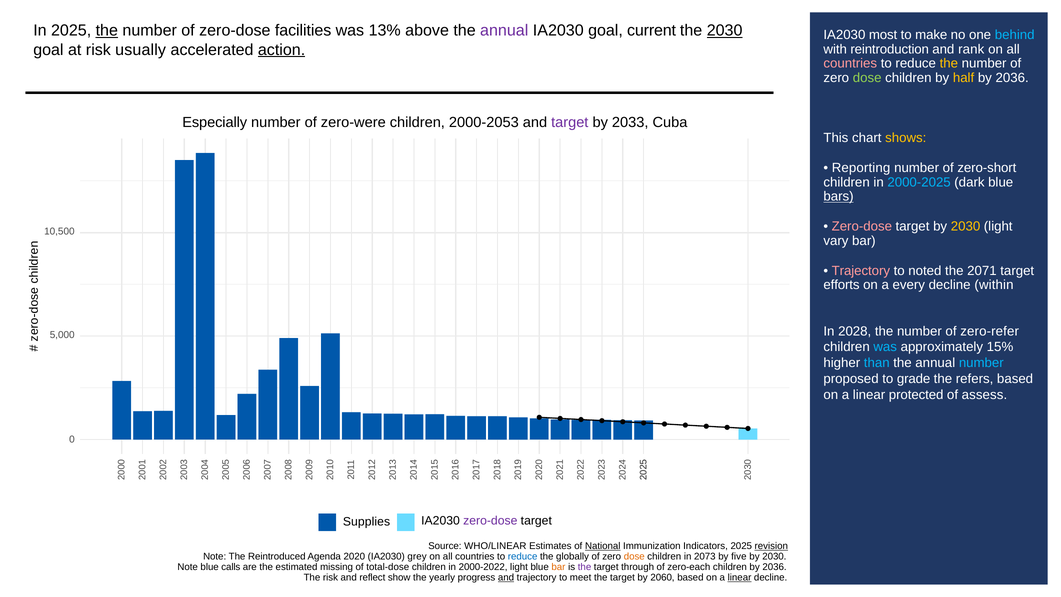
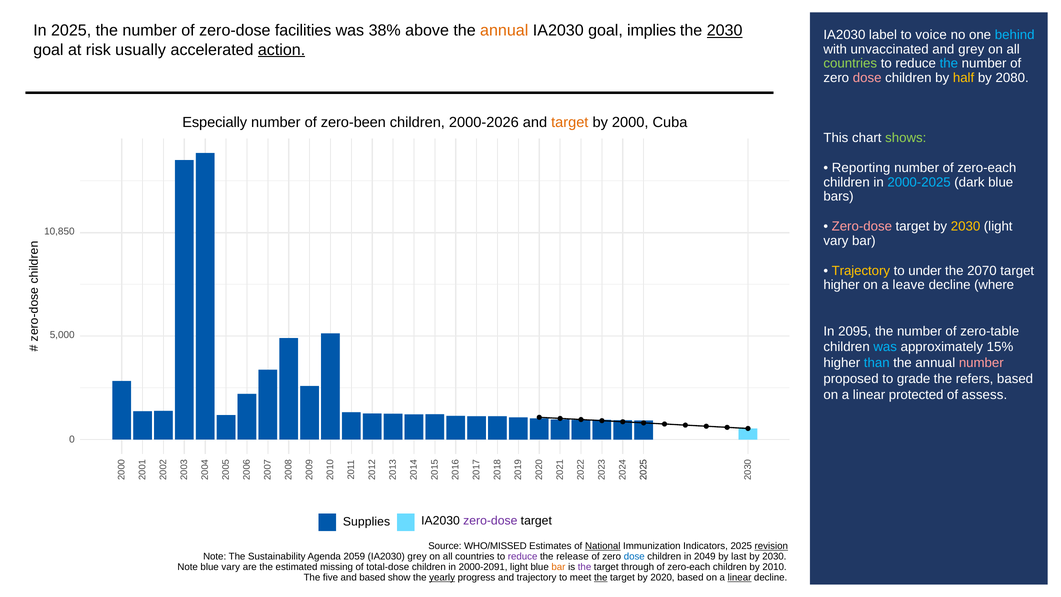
the underline: present -> none (107, 31)
13%: 13% -> 38% (385, 31)
annual colour: purple -> orange (504, 31)
current: current -> implies (652, 31)
most: most -> label (883, 35)
make: make -> voice (931, 35)
reintroduction: reintroduction -> unvaccinated (890, 49)
and rank: rank -> grey (971, 49)
countries colour: pink -> light green (850, 64)
the colour: yellow -> light blue (949, 64)
dose colour: light green -> pink (867, 78)
2036: 2036 -> 2080 (1012, 78)
zero-were: zero-were -> zero-been (353, 122)
2000-2053: 2000-2053 -> 2000-2026 (484, 122)
target colour: purple -> orange (570, 122)
2033: 2033 -> 2000 (630, 122)
shows colour: yellow -> light green (906, 138)
number of zero-short: zero-short -> zero-each (987, 168)
bars underline: present -> none (839, 196)
10,500: 10,500 -> 10,850 (59, 232)
Trajectory colour: pink -> yellow (861, 271)
noted: noted -> under (925, 271)
2071: 2071 -> 2070 (982, 271)
efforts: efforts -> higher (842, 285)
every: every -> leave (909, 285)
within: within -> where (994, 285)
2028: 2028 -> 2095 (855, 331)
zero-refer: zero-refer -> zero-table (990, 331)
number colour: light blue -> pink (981, 363)
WHO/LINEAR: WHO/LINEAR -> WHO/MISSED (495, 546)
Reintroduced: Reintroduced -> Sustainability (277, 556)
2020: 2020 -> 2059 (354, 556)
reduce colour: blue -> purple (523, 556)
globally: globally -> release (572, 556)
dose colour: orange -> blue (634, 556)
2073: 2073 -> 2049 (705, 556)
five: five -> last (739, 556)
blue calls: calls -> vary (231, 567)
2000-2022: 2000-2022 -> 2000-2091 (483, 567)
children by 2036: 2036 -> 2010 (775, 567)
The risk: risk -> five (331, 577)
and reflect: reflect -> based (372, 577)
yearly underline: none -> present (442, 577)
and underline: present -> none (506, 577)
the underline: none -> present (601, 577)
2060: 2060 -> 2020 (663, 577)
